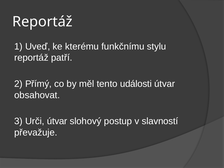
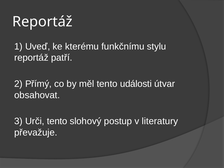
Urči útvar: útvar -> tento (57, 121)
slavností: slavností -> literatury (160, 121)
